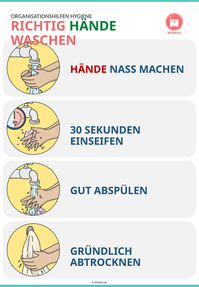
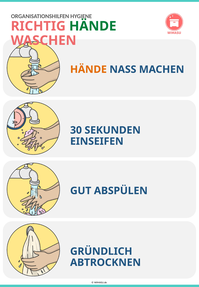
HÄNDE colour: red -> orange (88, 70)
